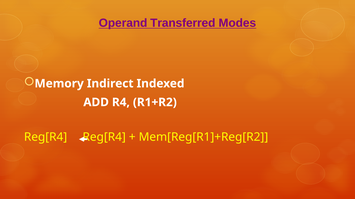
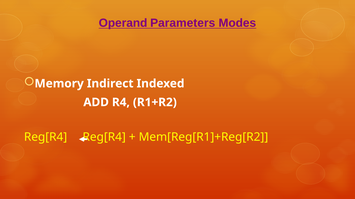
Transferred: Transferred -> Parameters (183, 23)
